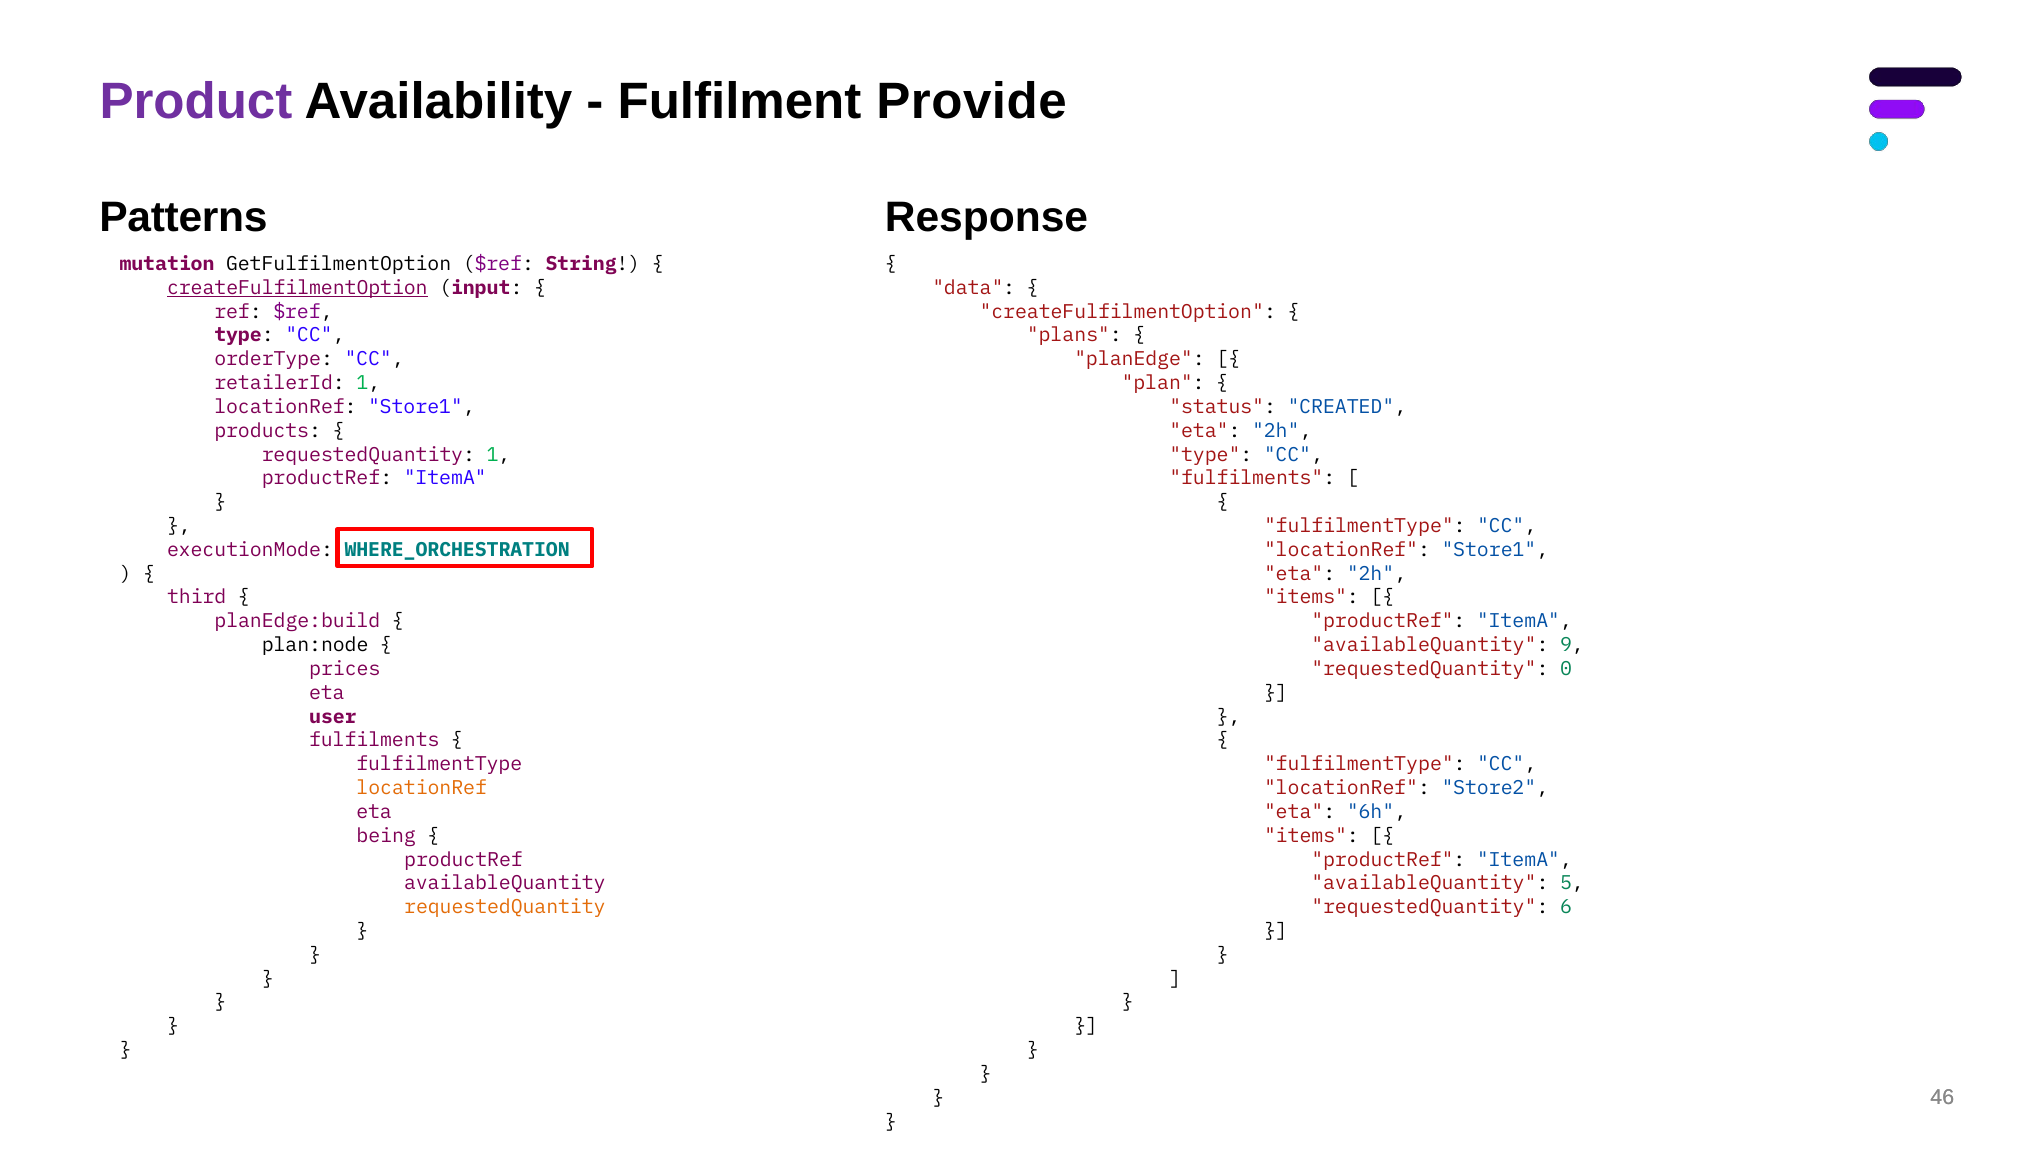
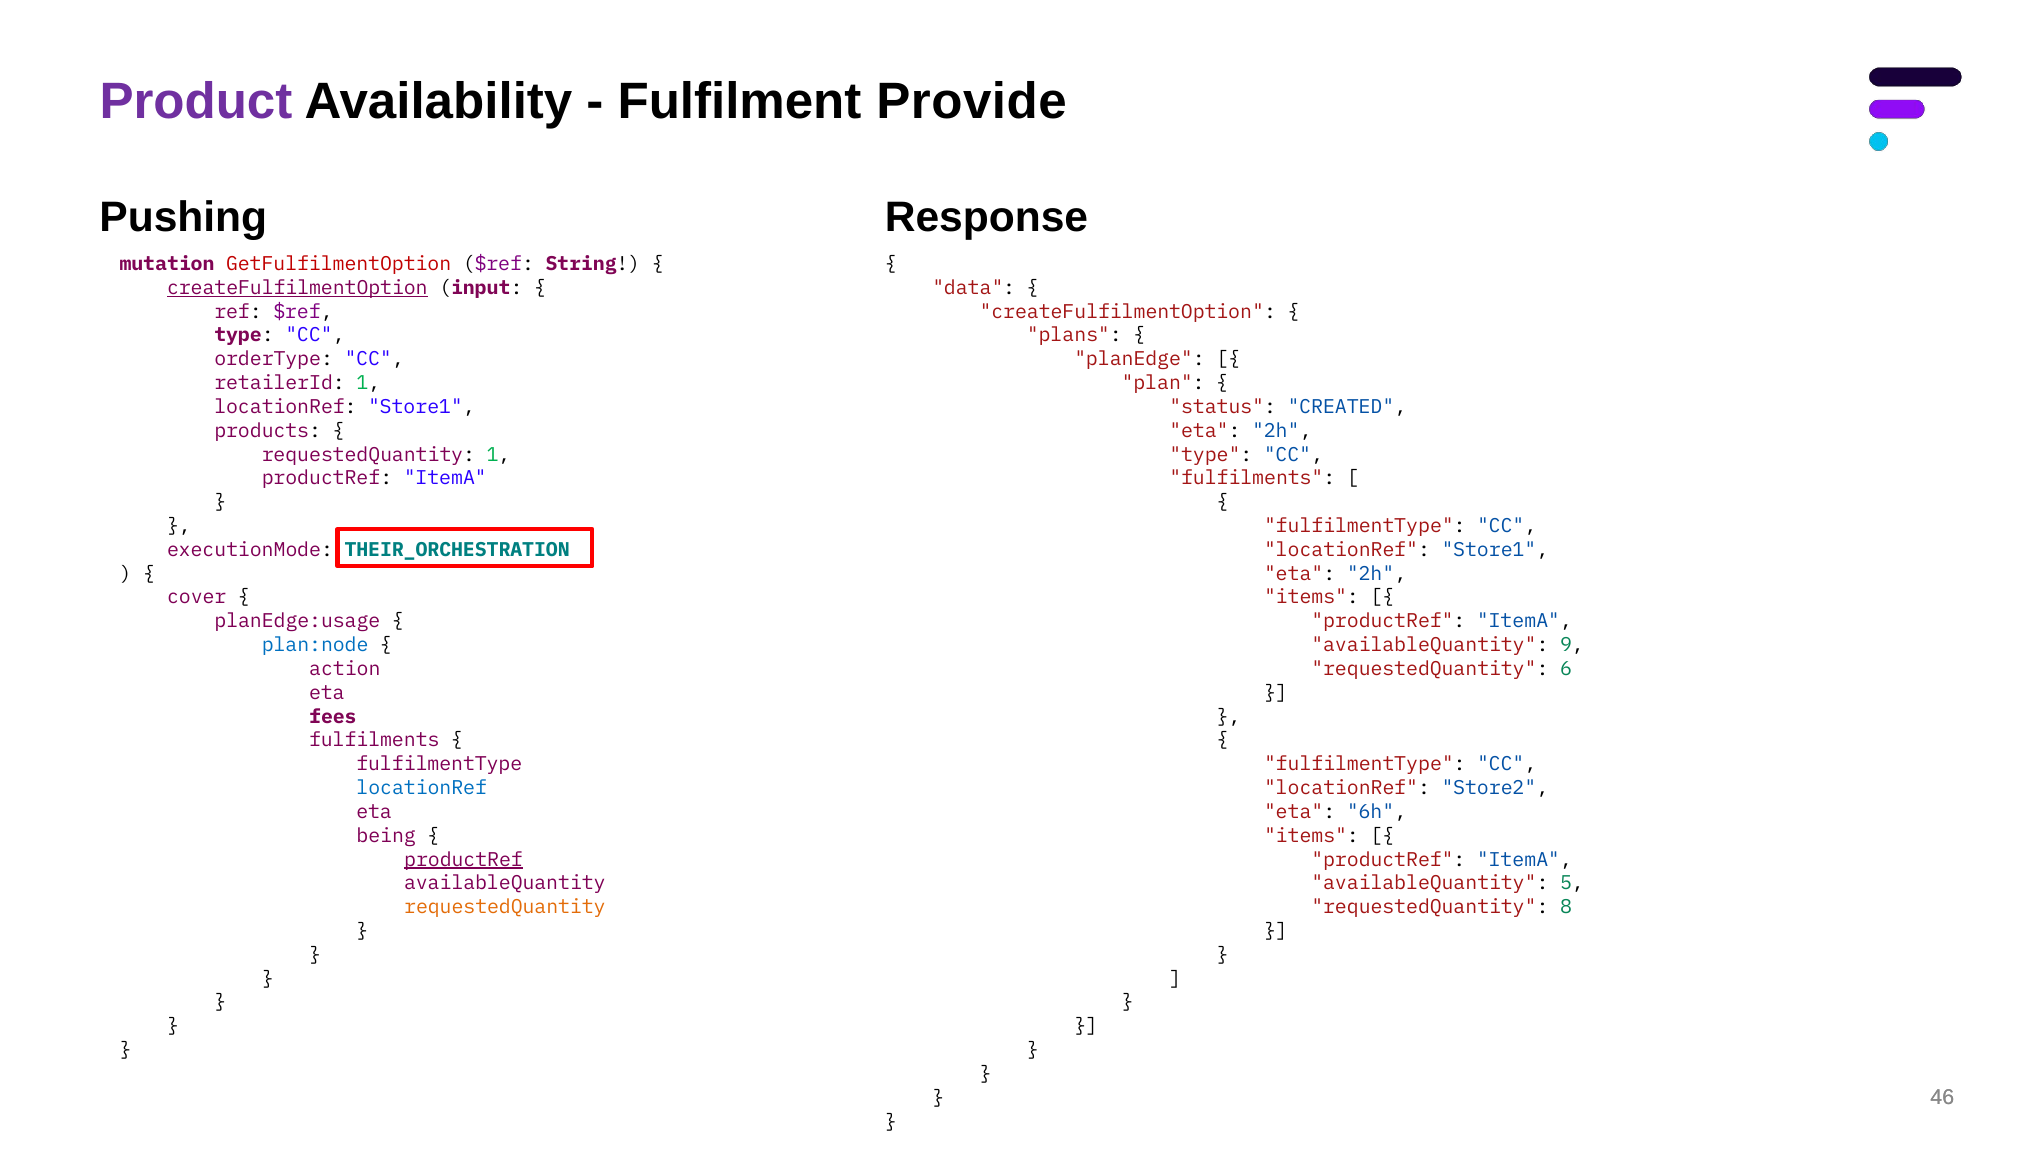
Patterns: Patterns -> Pushing (183, 218)
GetFulfilmentOption colour: black -> red (339, 264)
WHERE_ORCHESTRATION: WHERE_ORCHESTRATION -> THEIR_ORCHESTRATION (457, 550)
third: third -> cover (197, 597)
planEdge:build: planEdge:build -> planEdge:usage (297, 621)
plan:node colour: black -> blue (315, 645)
prices: prices -> action (345, 669)
0: 0 -> 6 (1566, 669)
user: user -> fees (333, 716)
locationRef colour: orange -> blue (422, 788)
productRef underline: none -> present (464, 859)
6: 6 -> 8 (1566, 907)
